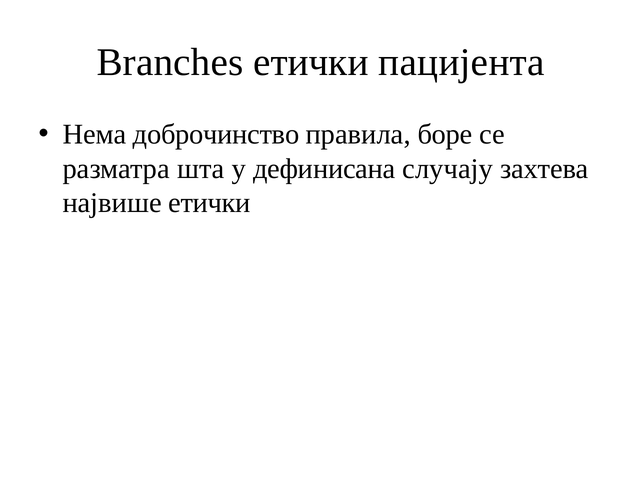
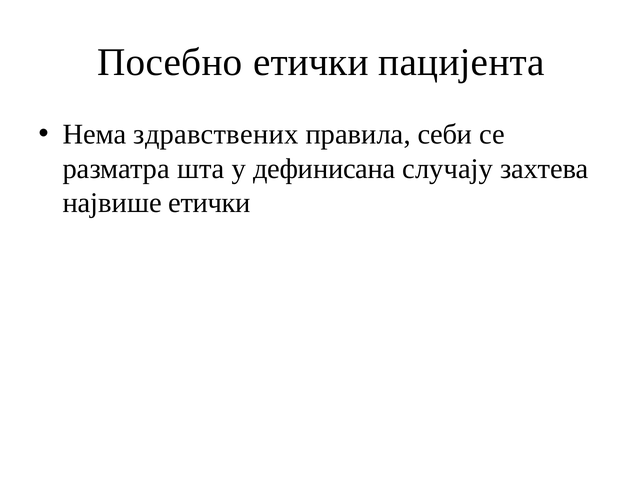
Branches: Branches -> Посебно (170, 62)
доброчинство: доброчинство -> здравствених (216, 135)
боре: боре -> себи (445, 135)
